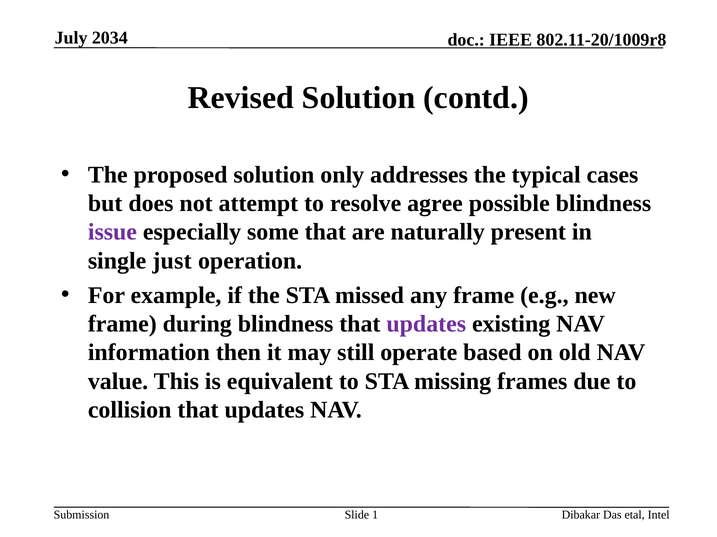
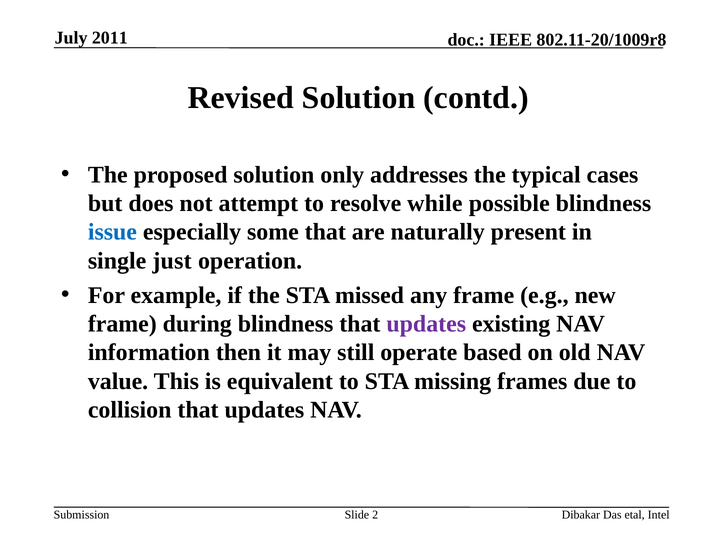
2034: 2034 -> 2011 (110, 38)
agree: agree -> while (435, 204)
issue colour: purple -> blue (112, 232)
1: 1 -> 2 (375, 516)
